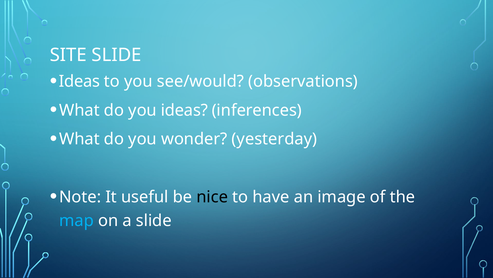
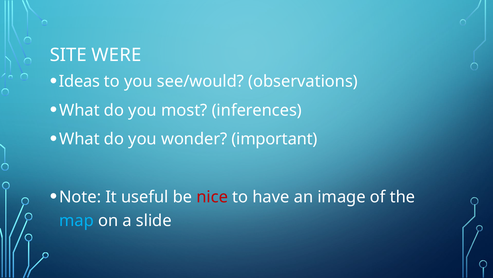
SITE SLIDE: SLIDE -> WERE (116, 55)
you ideas: ideas -> most (184, 110)
yesterday: yesterday -> important (274, 139)
nice colour: black -> red (212, 196)
